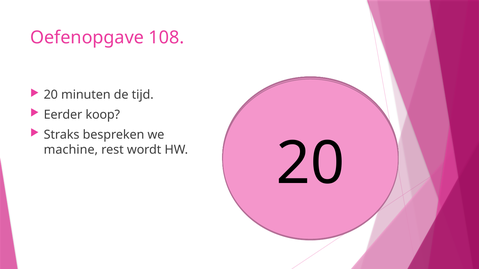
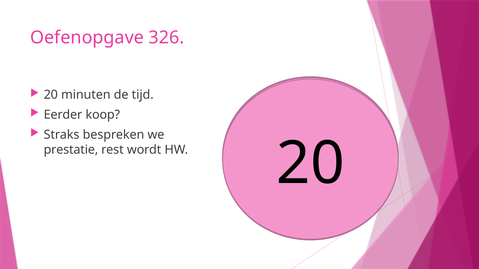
108: 108 -> 326 (166, 38)
machine: machine -> prestatie (71, 150)
